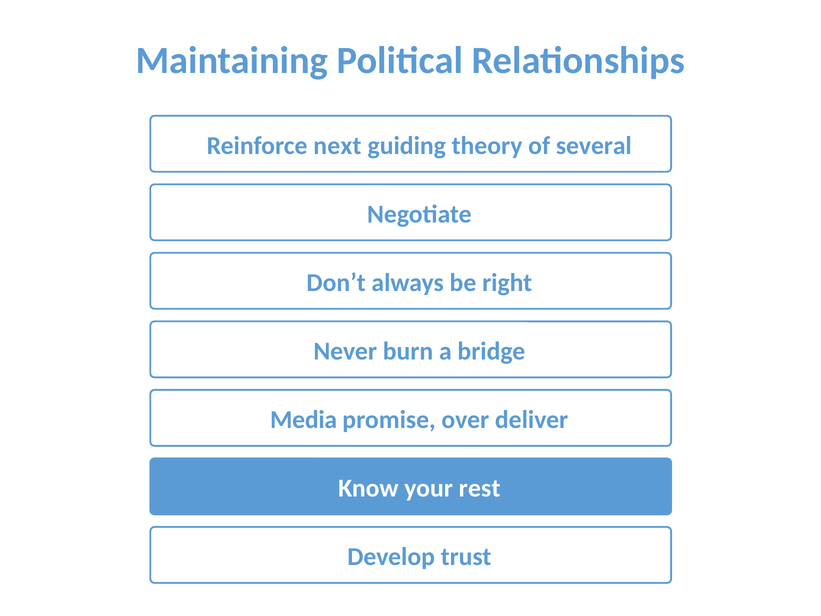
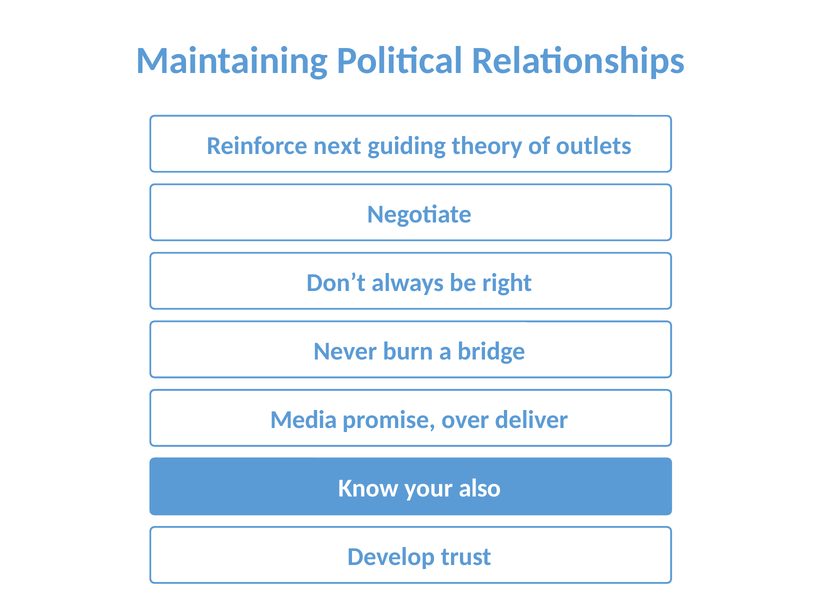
several: several -> outlets (594, 145)
rest: rest -> also (480, 488)
